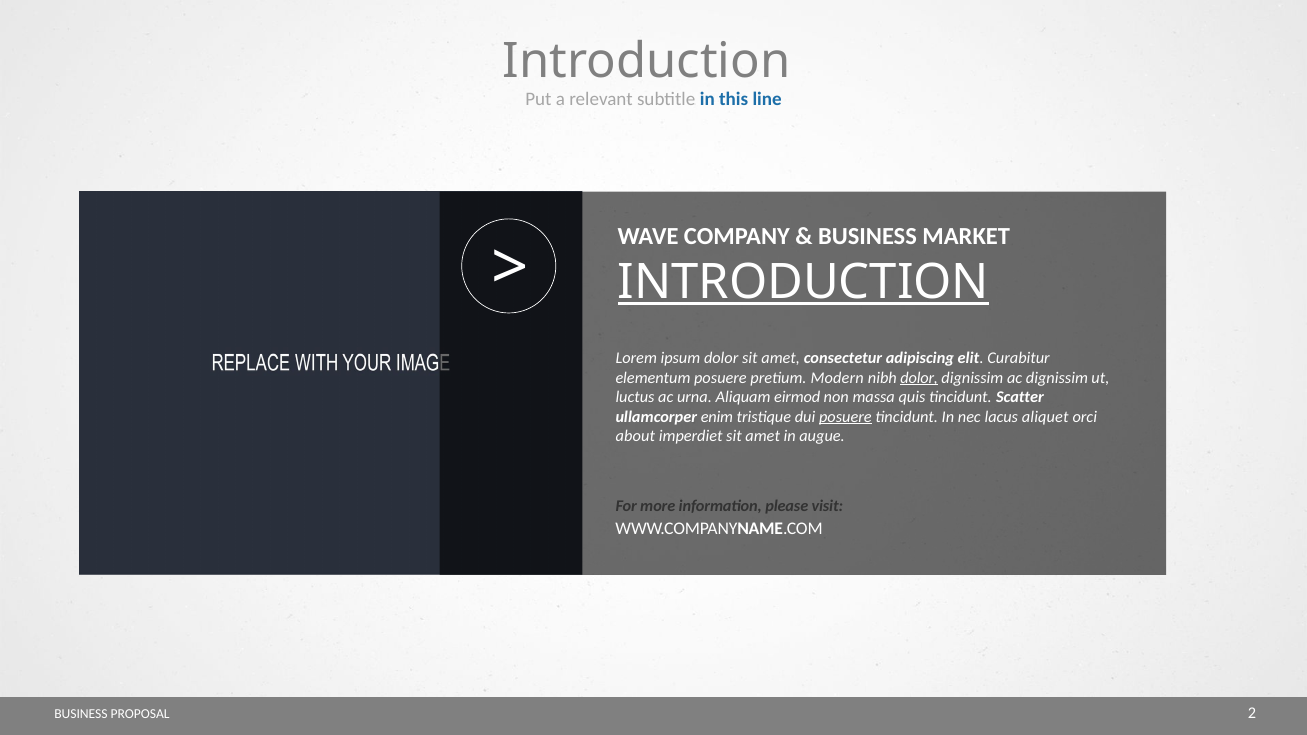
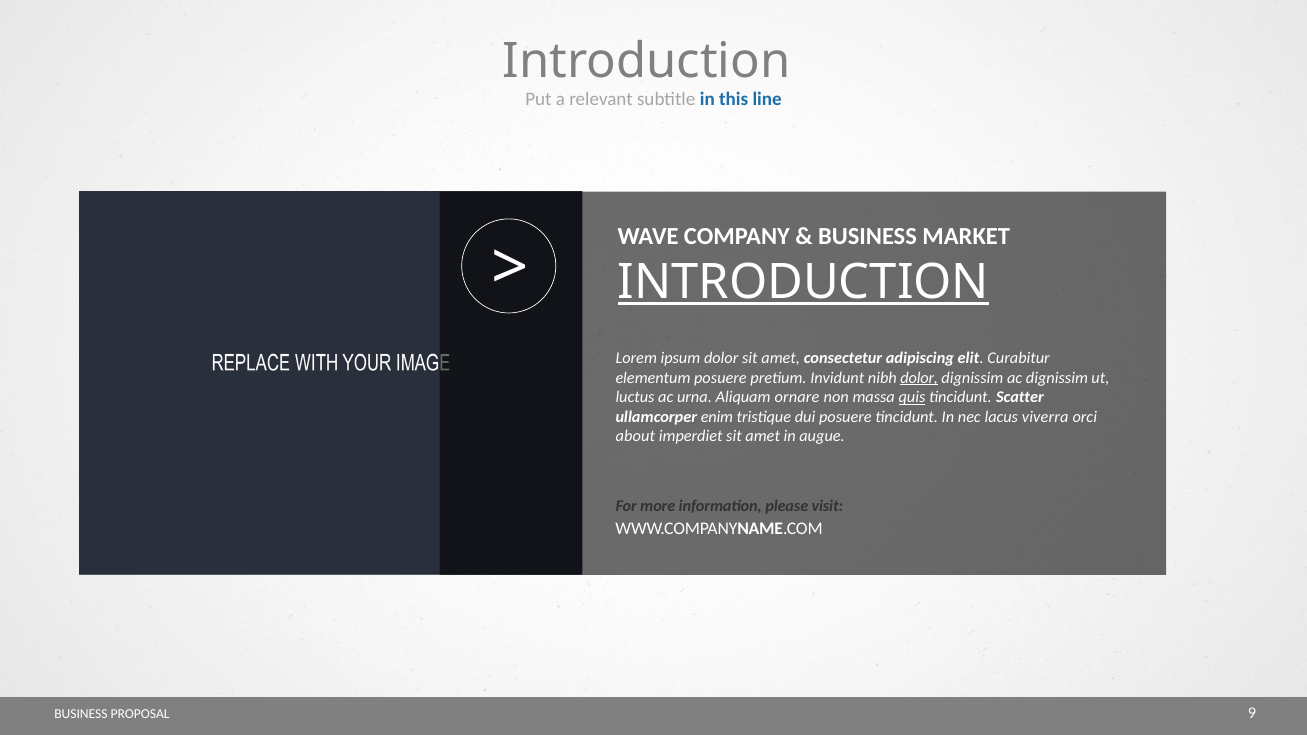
Modern: Modern -> Invidunt (837, 378)
eirmod: eirmod -> ornare (797, 397)
quis underline: none -> present (912, 397)
posuere underline: present -> none (845, 417)
aliquet: aliquet -> viverra (1045, 417)
2: 2 -> 9 (1252, 713)
